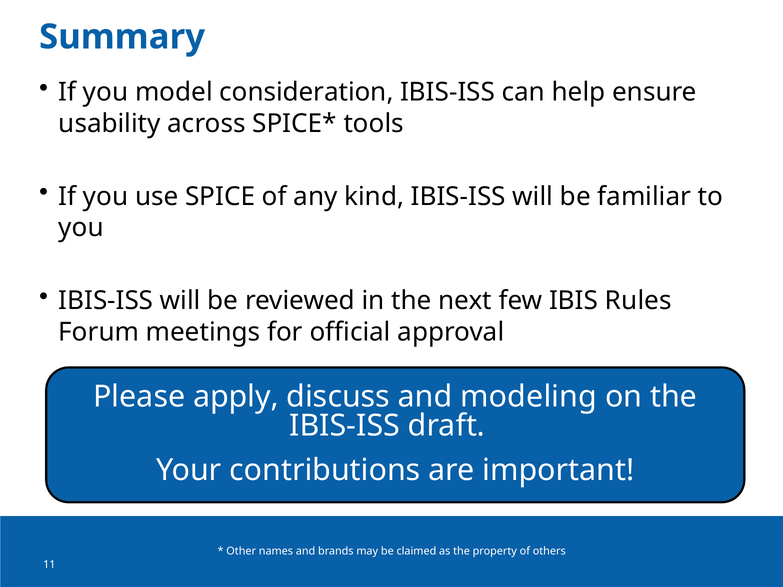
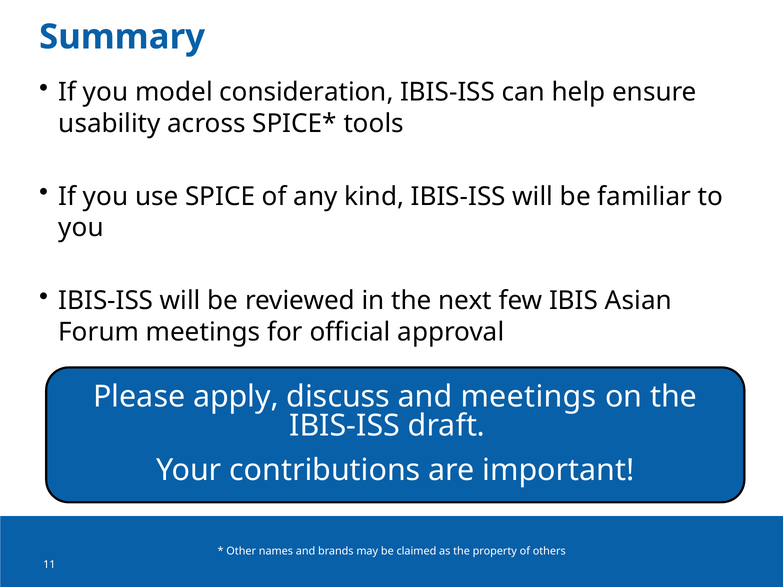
Rules: Rules -> Asian (638, 301)
and modeling: modeling -> meetings (529, 397)
